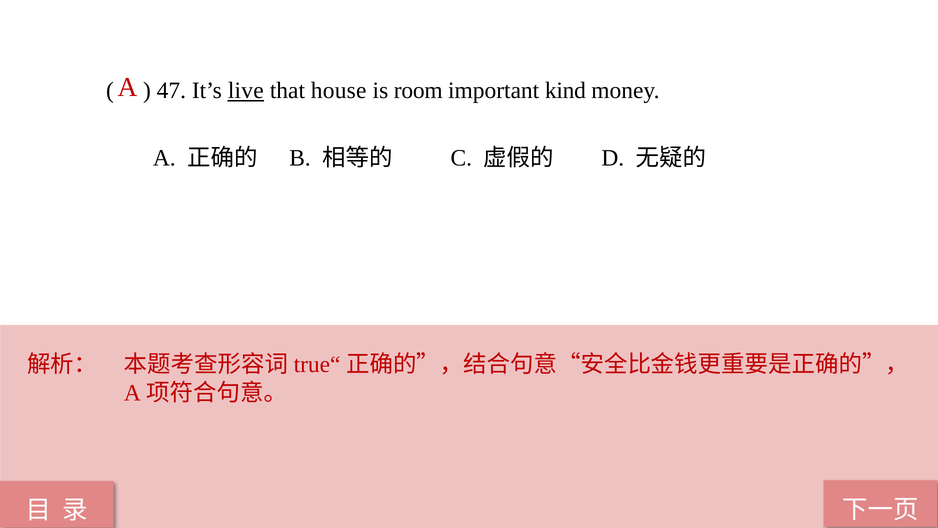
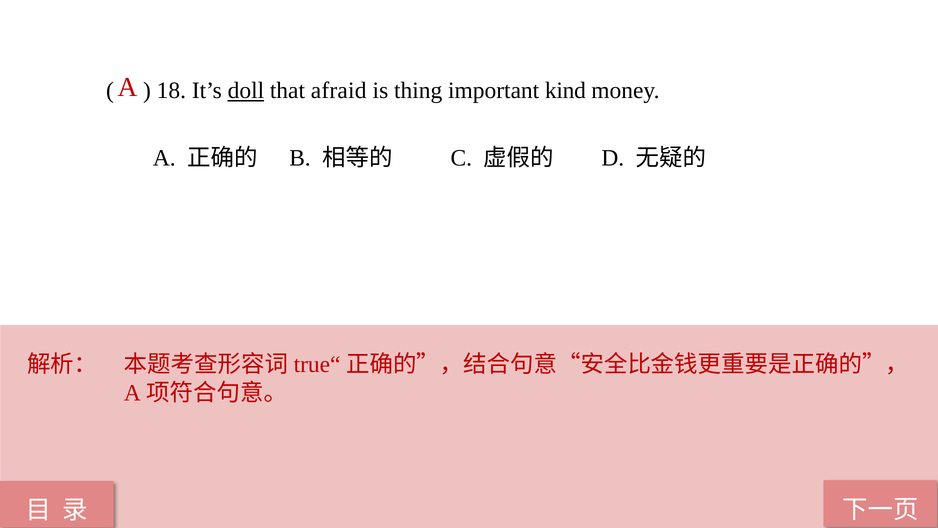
47: 47 -> 18 (171, 90)
live: live -> doll (246, 90)
house: house -> afraid (339, 90)
room: room -> thing (418, 90)
